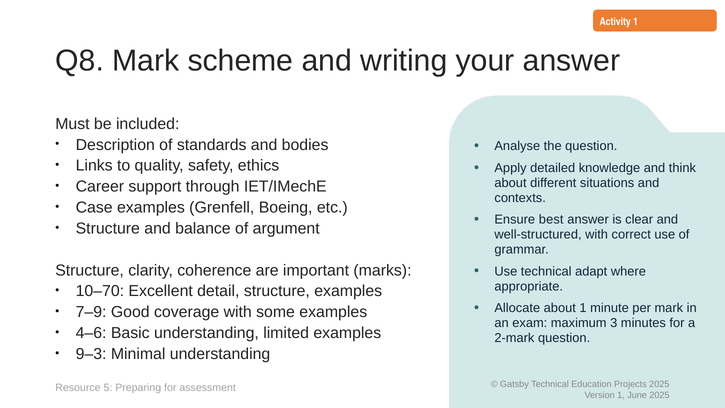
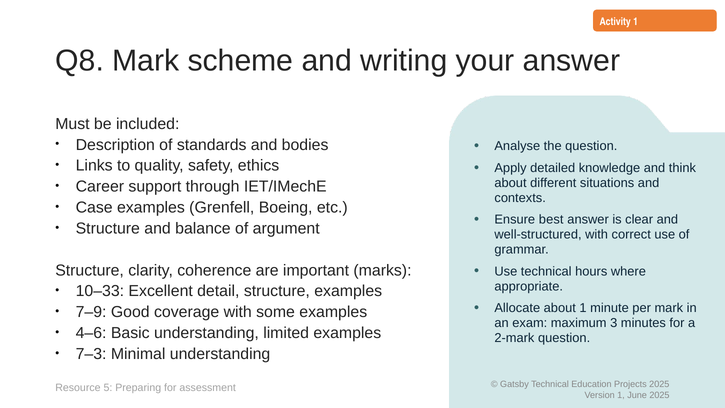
adapt: adapt -> hours (591, 271)
10–70: 10–70 -> 10–33 (100, 291)
9–3: 9–3 -> 7–3 (91, 354)
